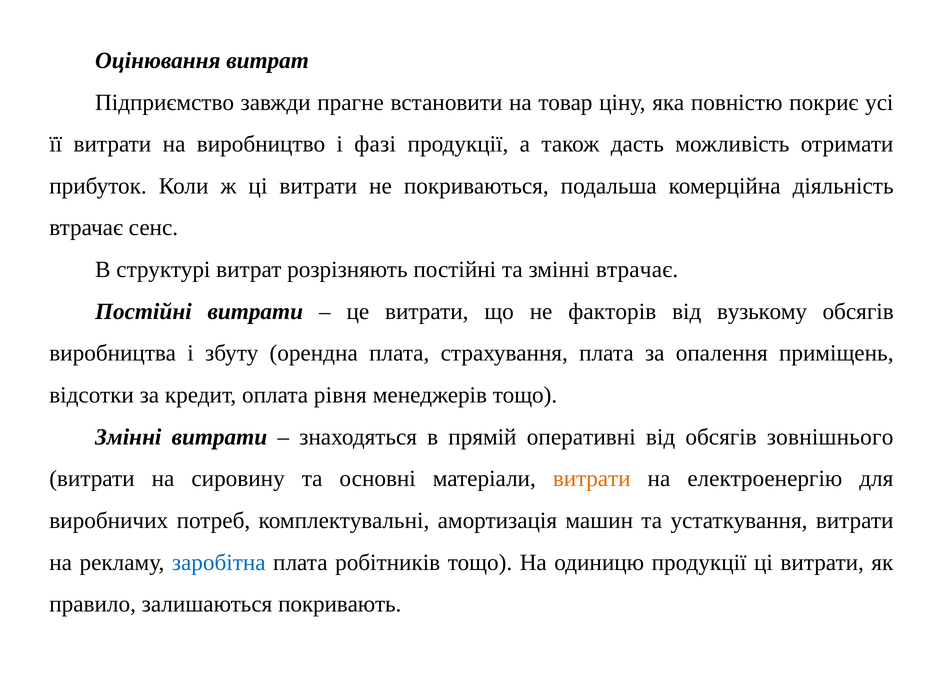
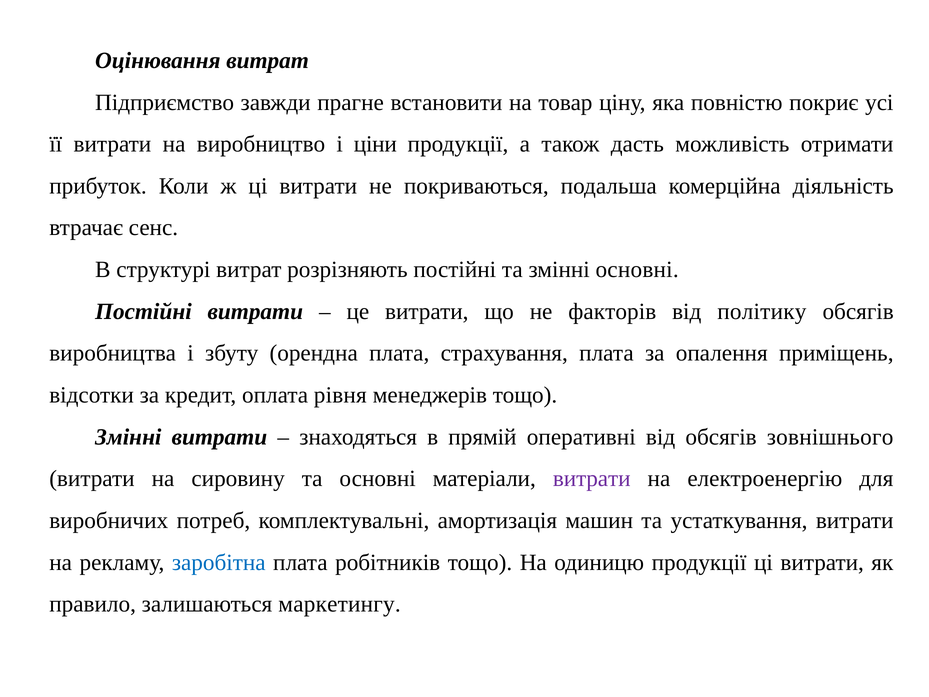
фазі: фазі -> ціни (375, 144)
змінні втрачає: втрачає -> основні (637, 270)
вузькому: вузькому -> політику (762, 311)
витрати colour: orange -> purple (592, 479)
покривають: покривають -> маркетингу (340, 604)
